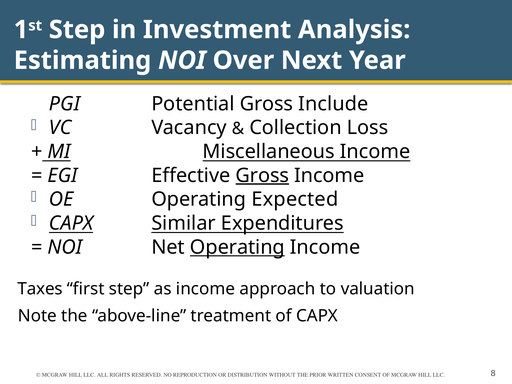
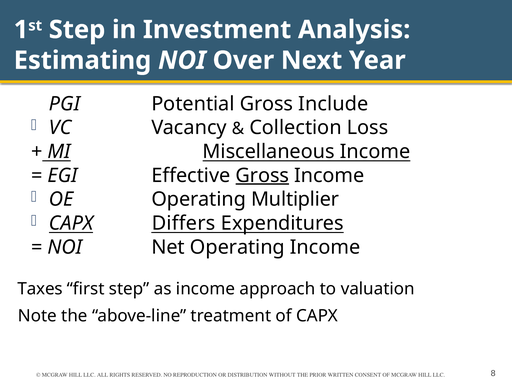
Expected: Expected -> Multiplier (295, 199)
Similar: Similar -> Differs (184, 223)
Operating underline: present -> none (237, 247)
